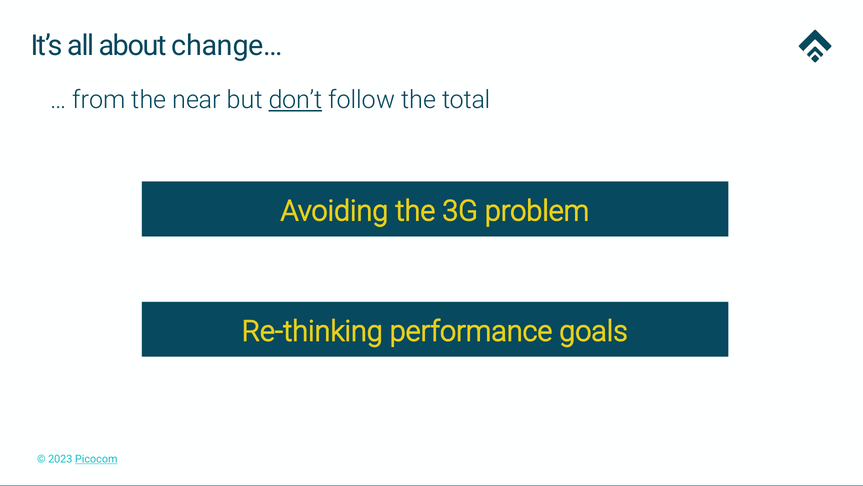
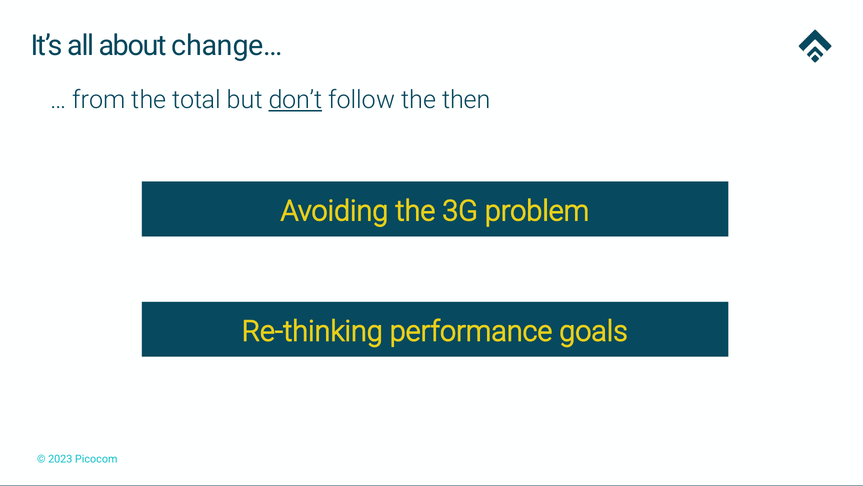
near: near -> total (197, 100)
total: total -> then (466, 100)
Picocom underline: present -> none (96, 458)
